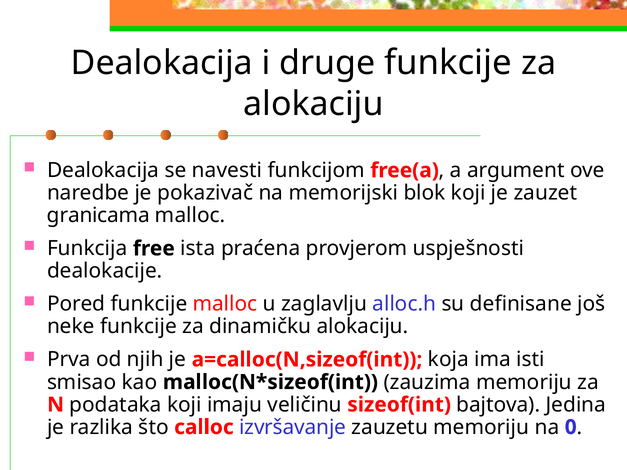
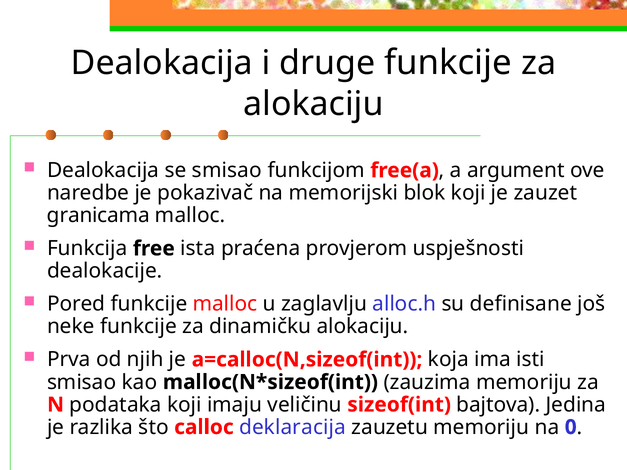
se navesti: navesti -> smisao (227, 170)
izvršavanje: izvršavanje -> deklaracija (292, 427)
